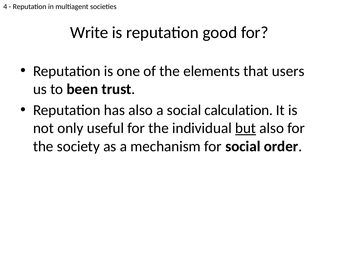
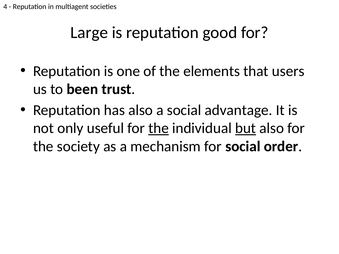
Write: Write -> Large (89, 33)
calculation: calculation -> advantage (239, 110)
the underline: none -> present (159, 128)
